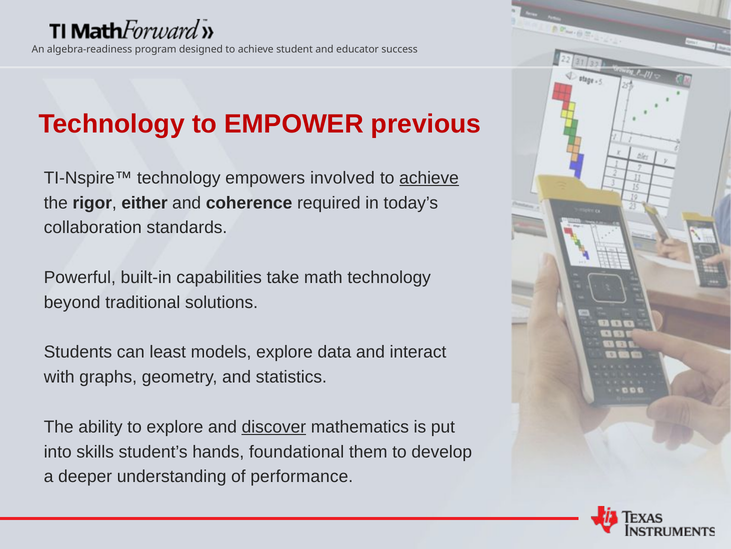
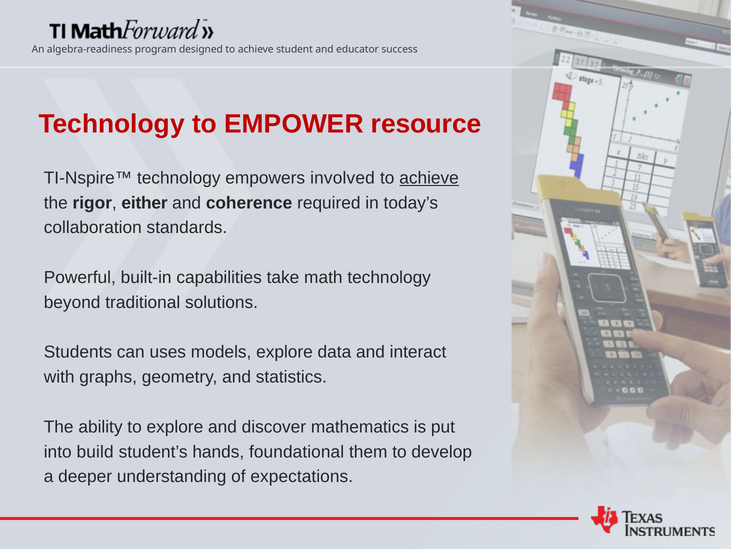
previous: previous -> resource (426, 124)
least: least -> uses (168, 352)
discover underline: present -> none (274, 426)
skills: skills -> build (95, 451)
performance: performance -> expectations (302, 476)
